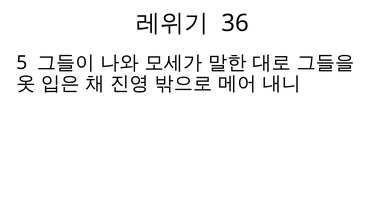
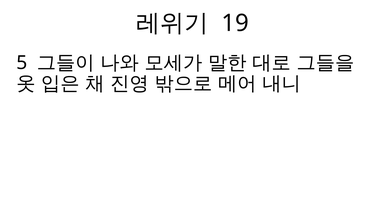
36: 36 -> 19 (235, 23)
